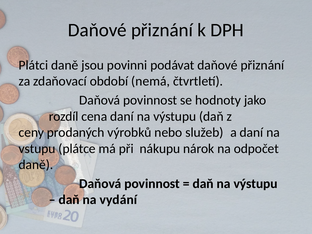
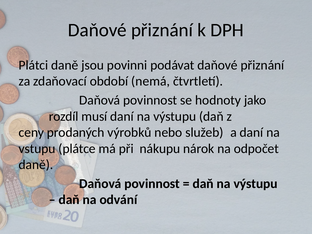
cena: cena -> musí (94, 116)
vydání: vydání -> odvání (118, 200)
